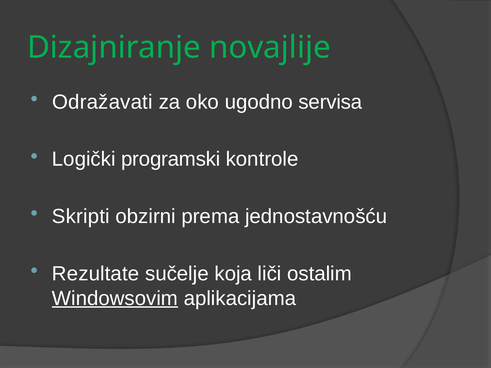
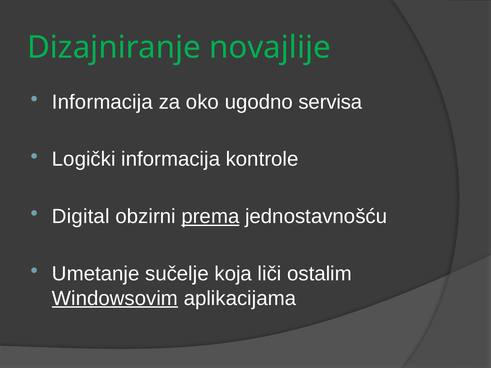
Odražavati: Odražavati -> Informacija (102, 102)
Logički programski: programski -> informacija (171, 159)
Skripti: Skripti -> Digital (81, 217)
prema underline: none -> present (210, 217)
Rezultate: Rezultate -> Umetanje (96, 274)
